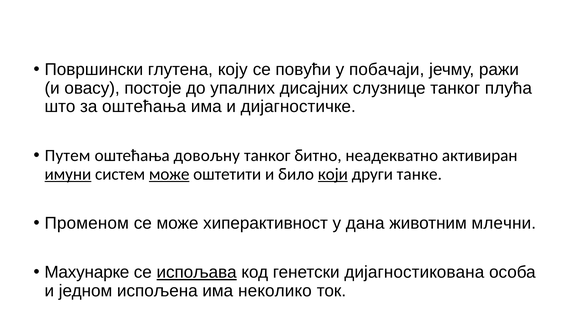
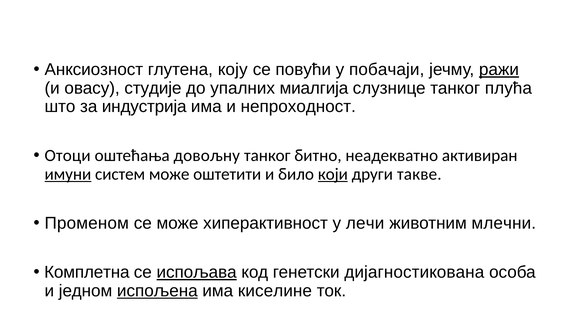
Површински: Површински -> Анксиозност (94, 70)
ражи underline: none -> present (499, 70)
постоје: постоје -> студије (153, 88)
дисајних: дисајних -> миалгија (314, 88)
за оштећања: оштећања -> индустрија (144, 106)
дијагностичке: дијагностичке -> непроходност (298, 106)
Путем: Путем -> Отоци (68, 155)
може underline: present -> none (169, 174)
танке: танке -> такве (419, 174)
дана: дана -> лечи (365, 223)
Махунарке: Махунарке -> Комплетна (87, 272)
испољена underline: none -> present (157, 290)
неколико: неколико -> киселине (275, 290)
